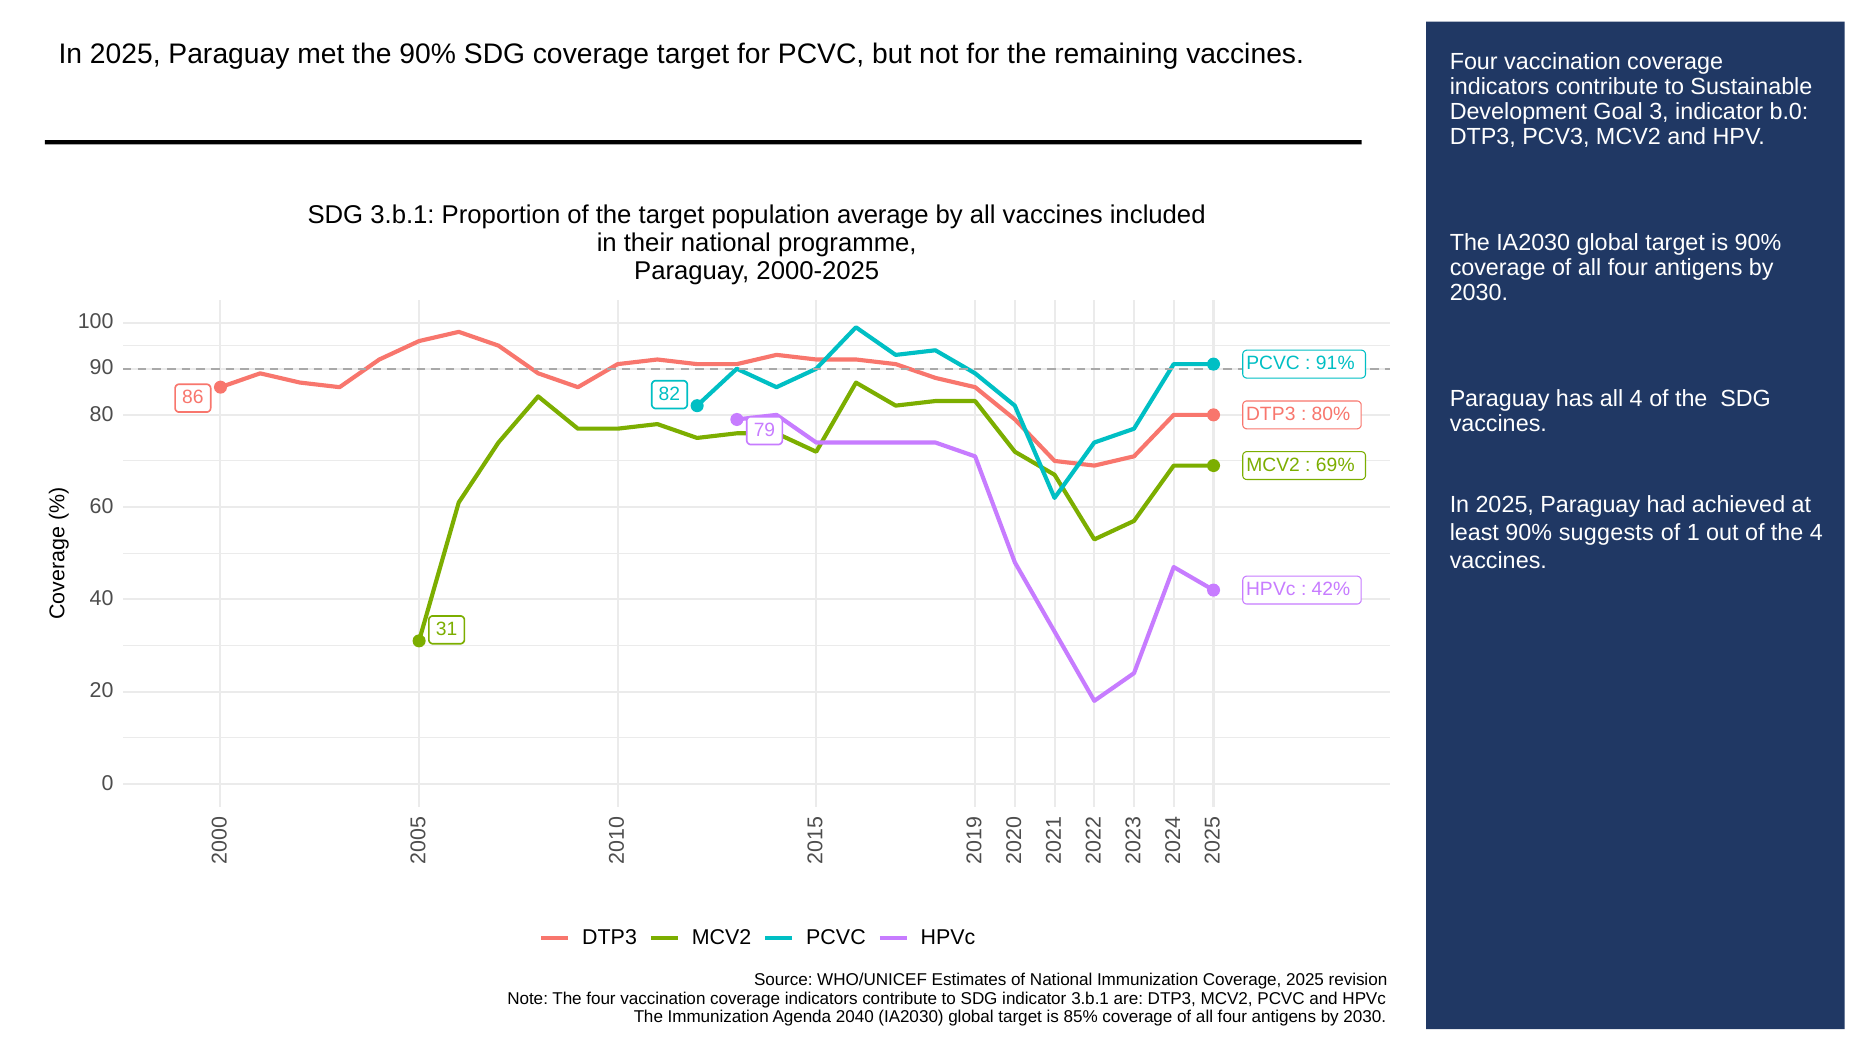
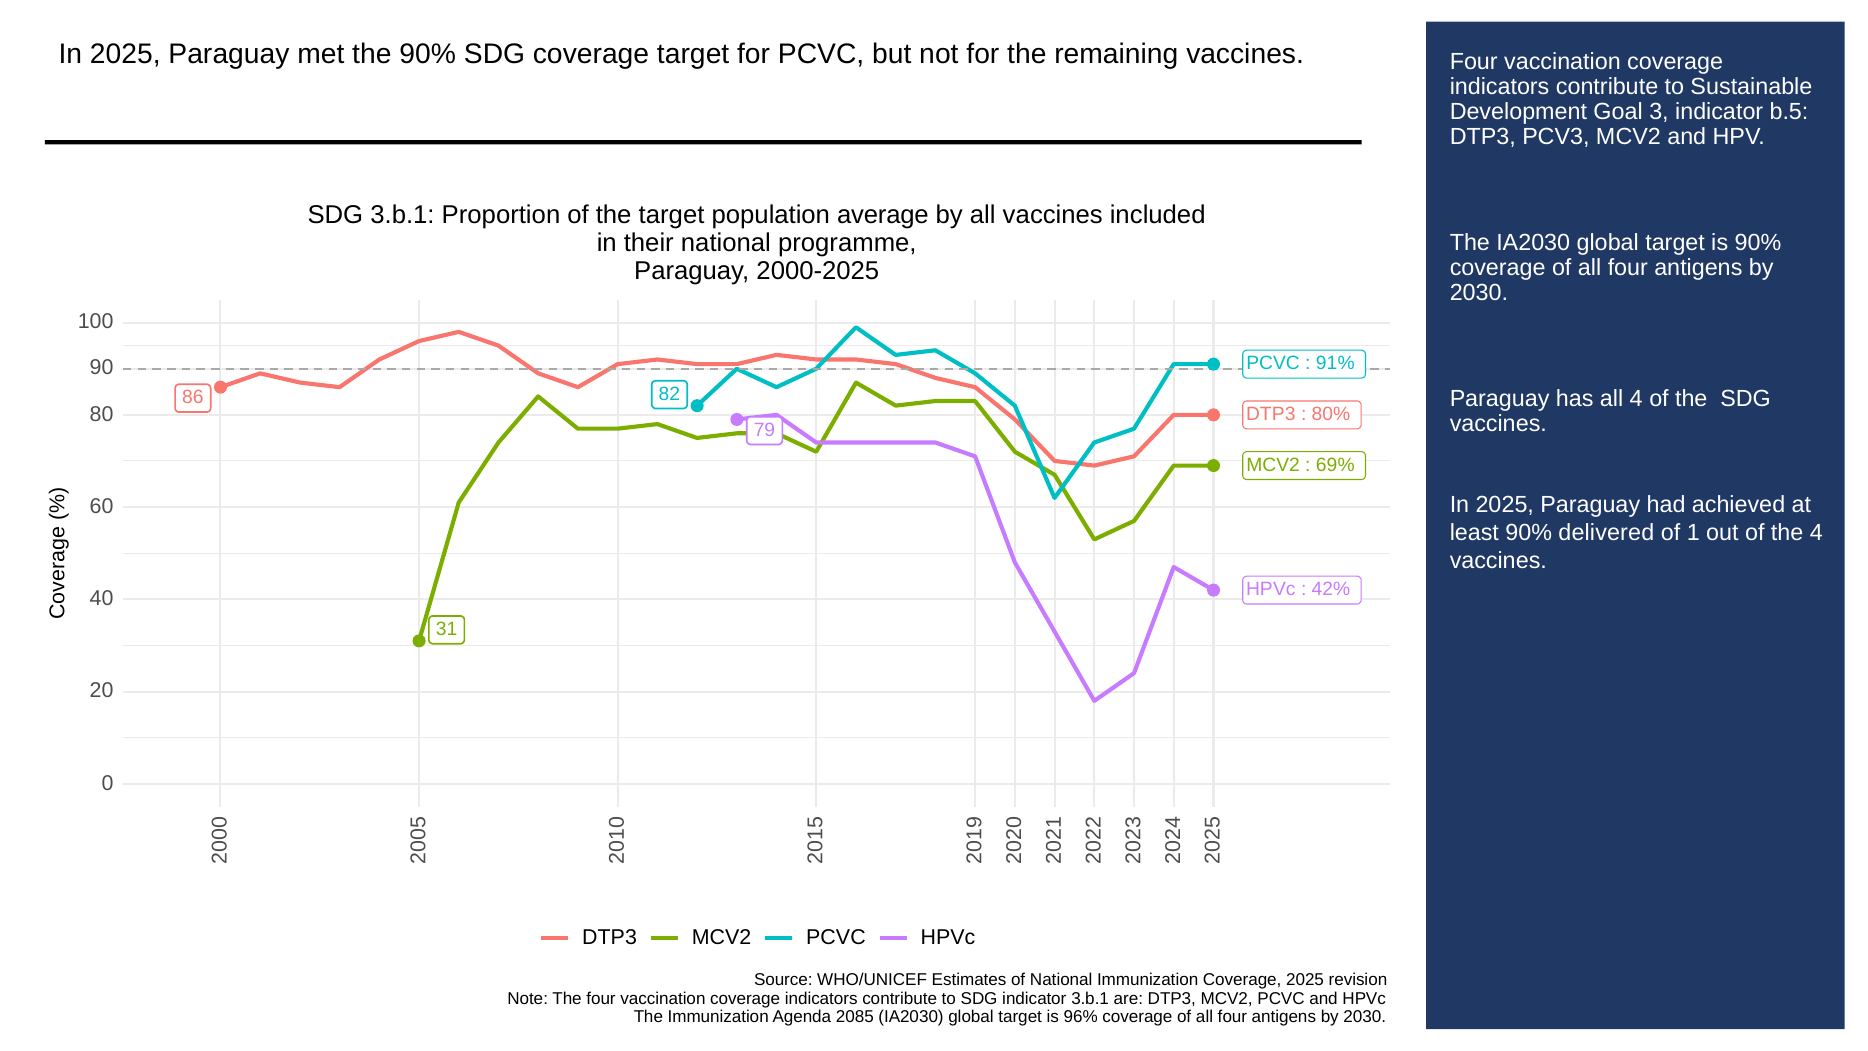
b.0: b.0 -> b.5 (1789, 112)
suggests: suggests -> delivered (1606, 533)
2040: 2040 -> 2085 (855, 1017)
85%: 85% -> 96% (1081, 1017)
